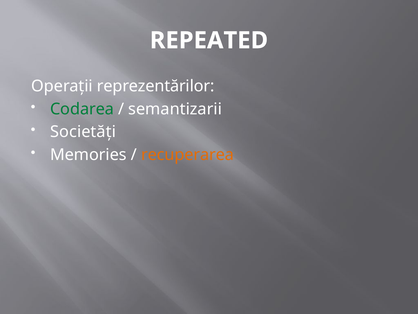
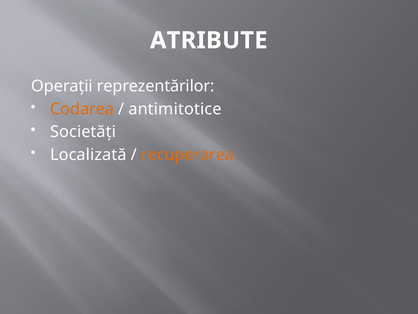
REPEATED: REPEATED -> ATRIBUTE (209, 40)
Codarea colour: green -> orange (82, 109)
semantizarii: semantizarii -> antimitotice (175, 109)
Memories: Memories -> Localizată (88, 154)
